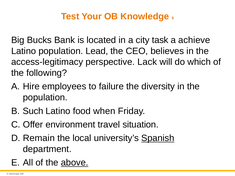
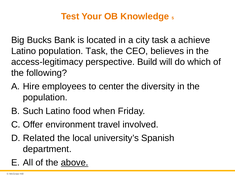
population Lead: Lead -> Task (97, 51)
Lack: Lack -> Build (147, 62)
failure: failure -> center (111, 87)
situation: situation -> involved (141, 125)
Remain: Remain -> Related (39, 138)
Spanish underline: present -> none (158, 138)
